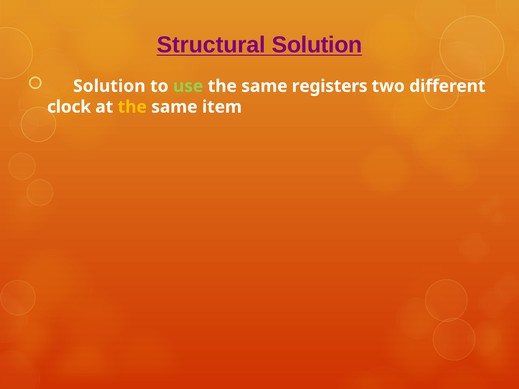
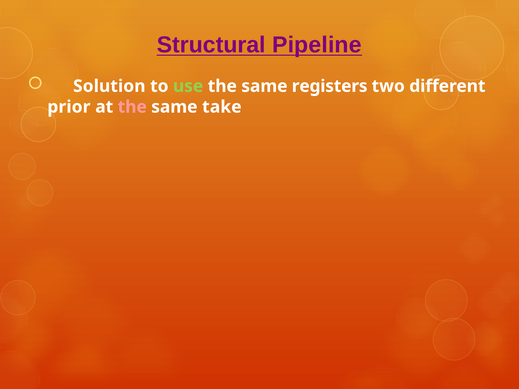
Structural Solution: Solution -> Pipeline (317, 45)
clock: clock -> prior (69, 107)
the colour: yellow -> pink (132, 107)
item: item -> take (222, 107)
